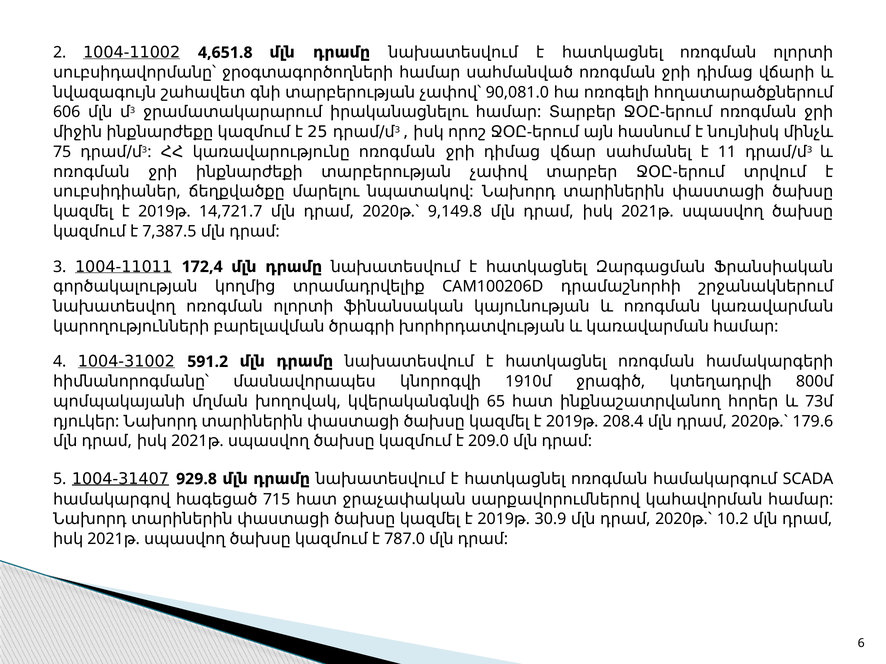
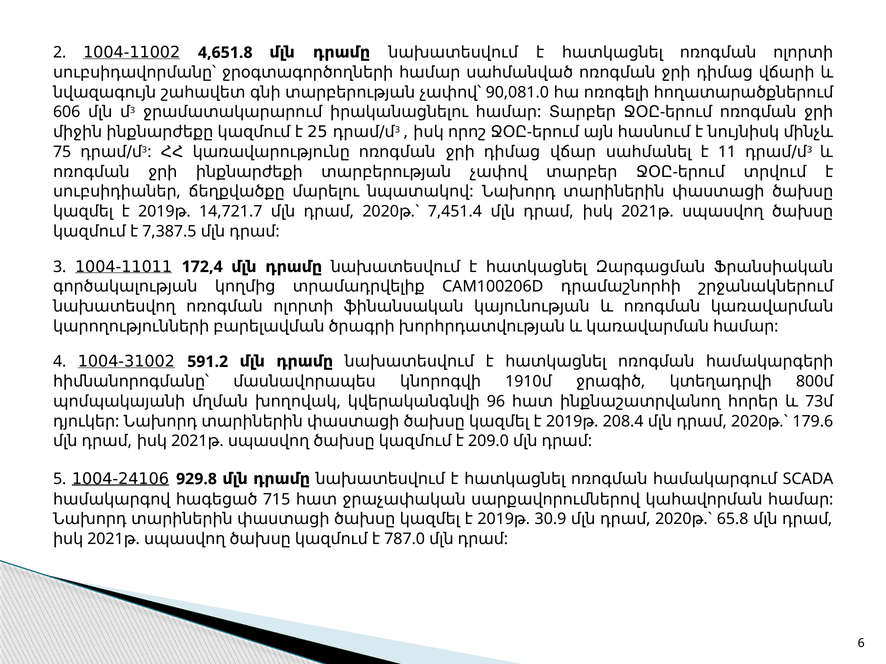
9,149.8: 9,149.8 -> 7,451.4 (455, 212)
65: 65 -> 96 (496, 402)
1004-31407: 1004-31407 -> 1004-24106 (120, 479)
10.2: 10.2 -> 65.8 (733, 520)
